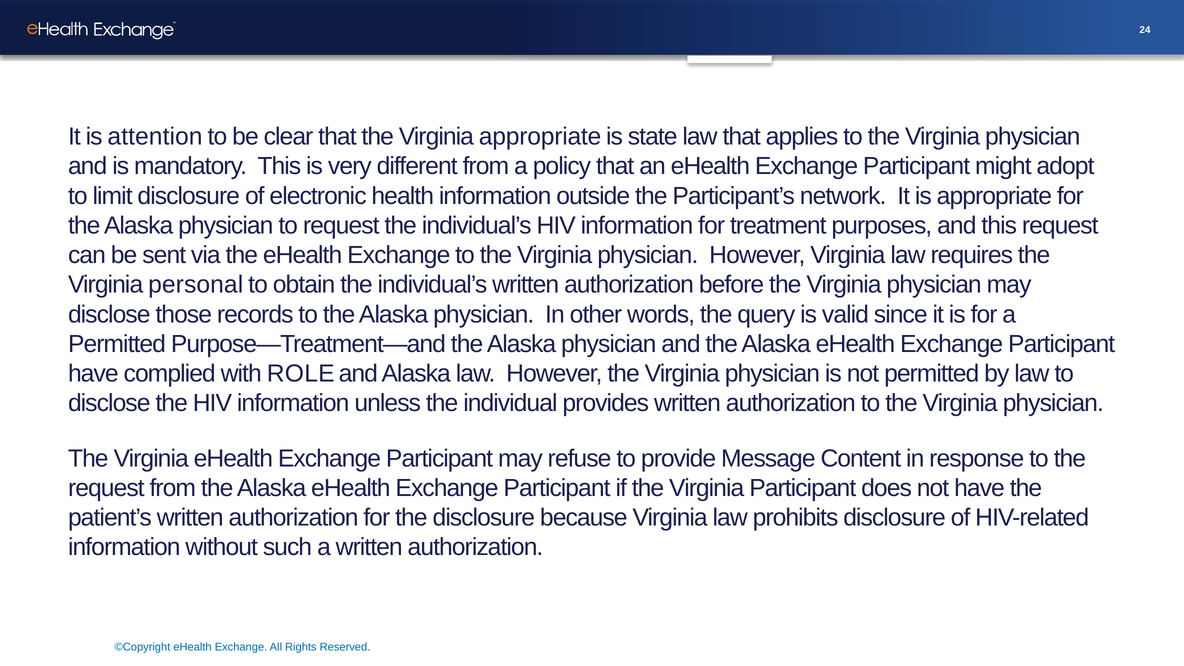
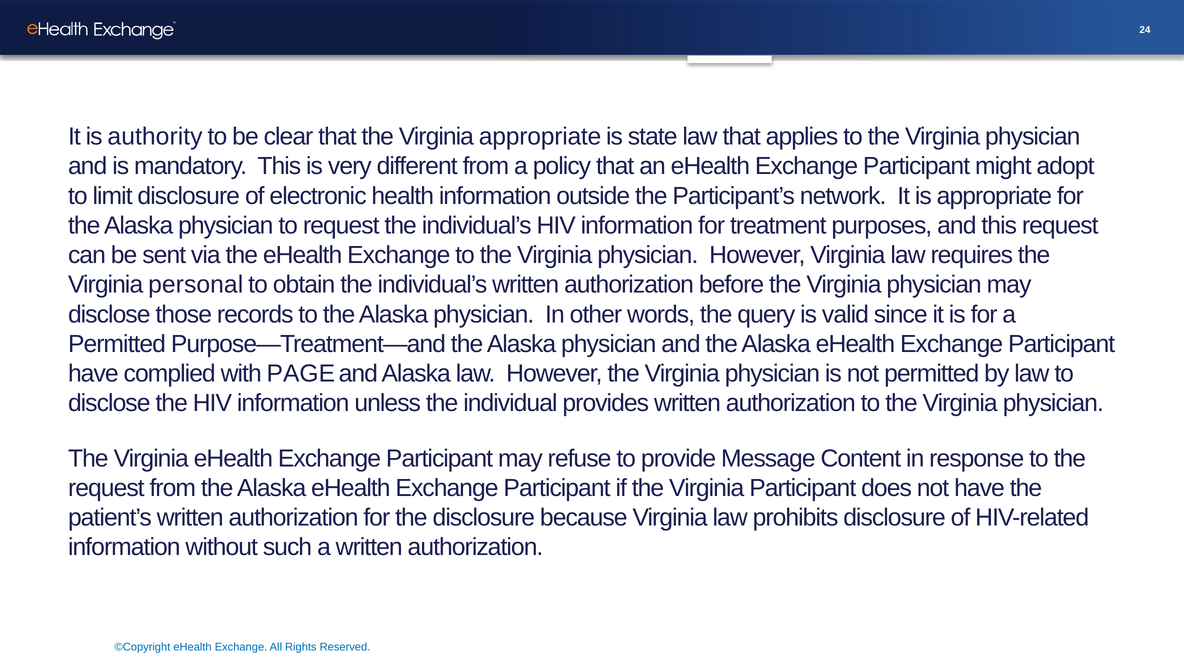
attention: attention -> authority (155, 137)
ROLE: ROLE -> PAGE (301, 374)
